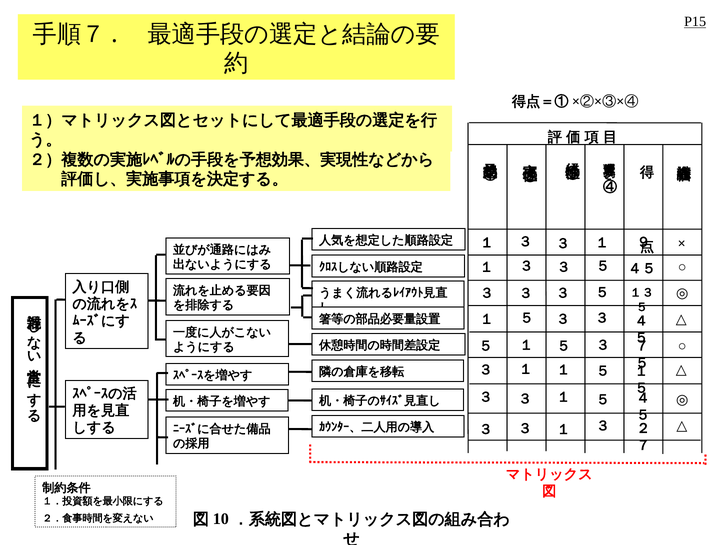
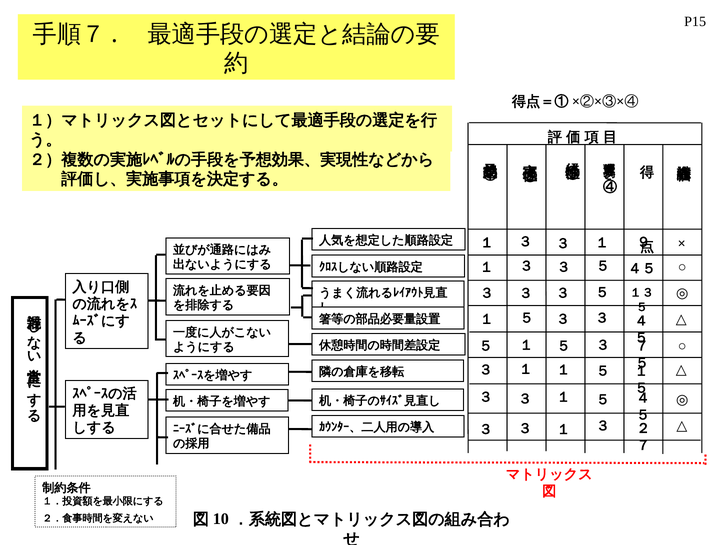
P15 underline: present -> none (695, 22)
